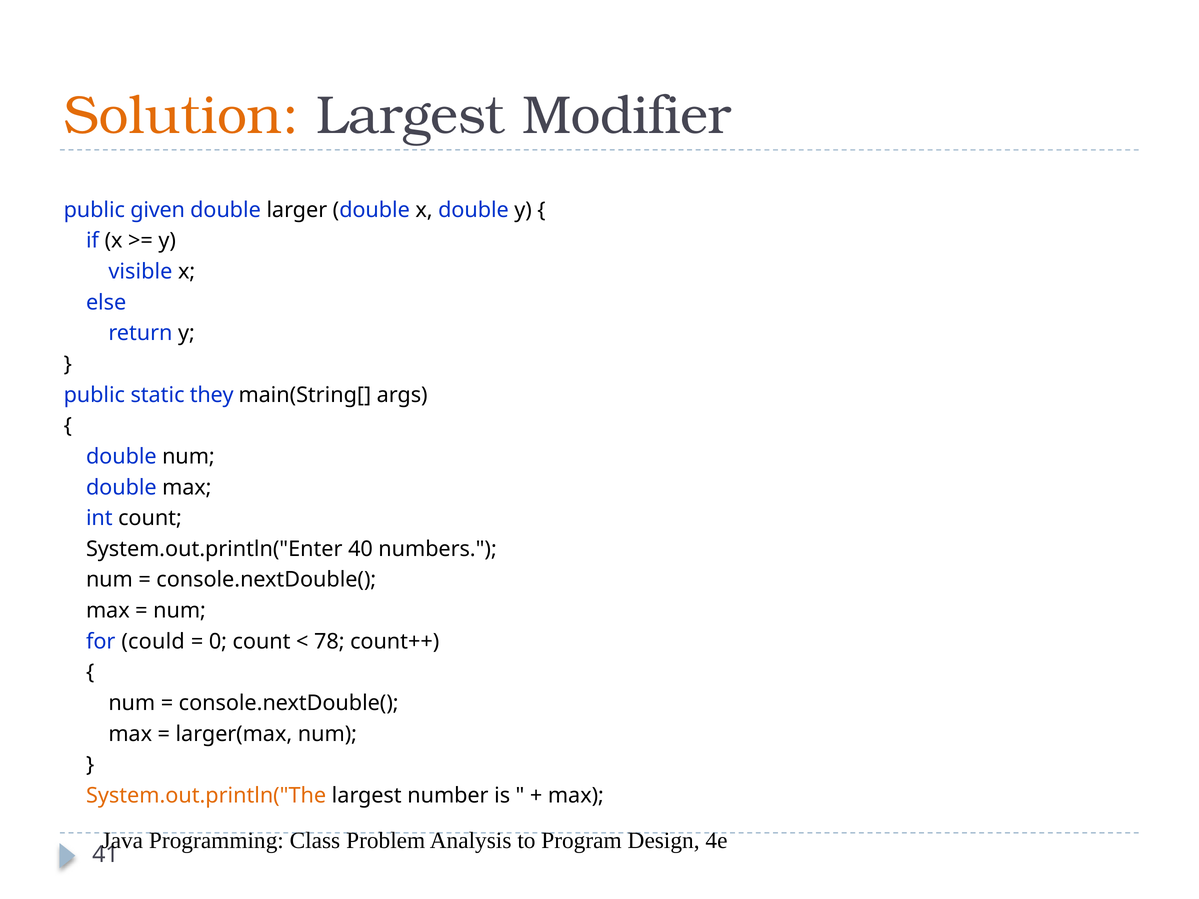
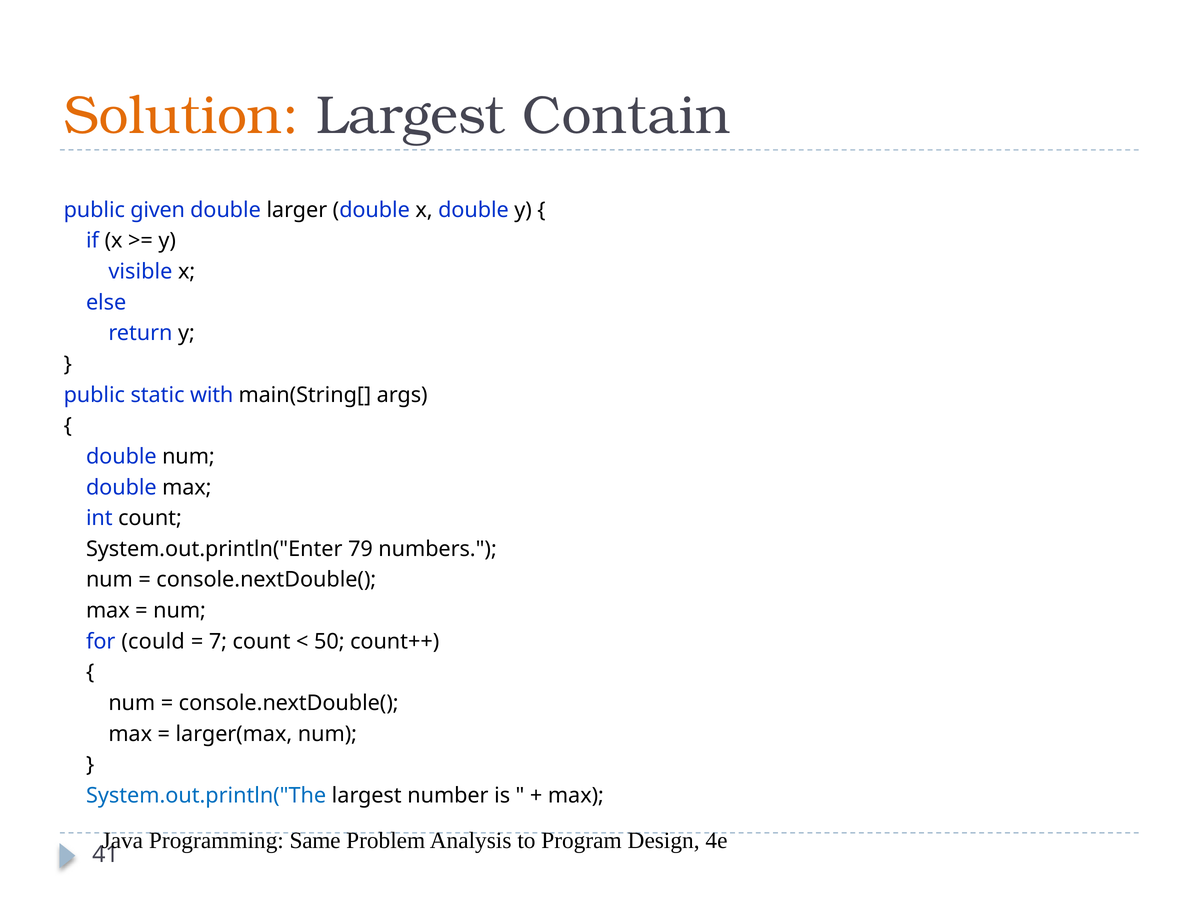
Modifier: Modifier -> Contain (626, 116)
they: they -> with (212, 395)
40: 40 -> 79 (360, 549)
0: 0 -> 7 (218, 642)
78: 78 -> 50 (329, 642)
System.out.println("The colour: orange -> blue (206, 796)
Class: Class -> Same (315, 841)
